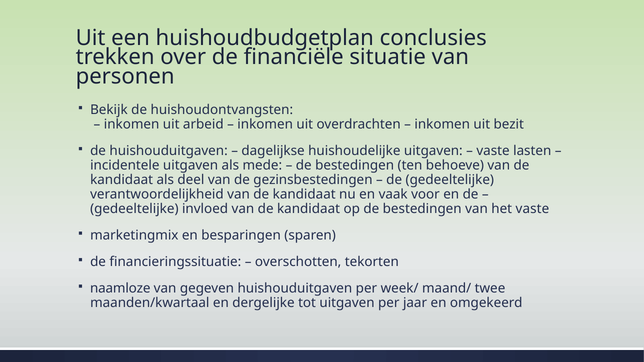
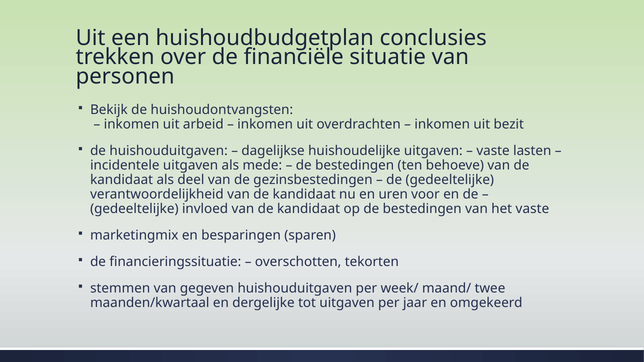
vaak: vaak -> uren (393, 195)
naamloze: naamloze -> stemmen (120, 289)
